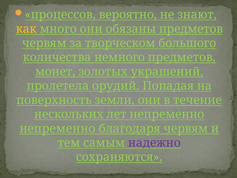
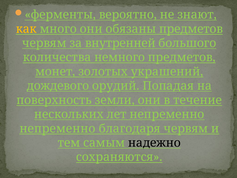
процессов: процессов -> ферменты (60, 15)
творческом: творческом -> внутренней (120, 43)
пролетела: пролетела -> дождевого (58, 86)
надежно colour: purple -> black (154, 143)
